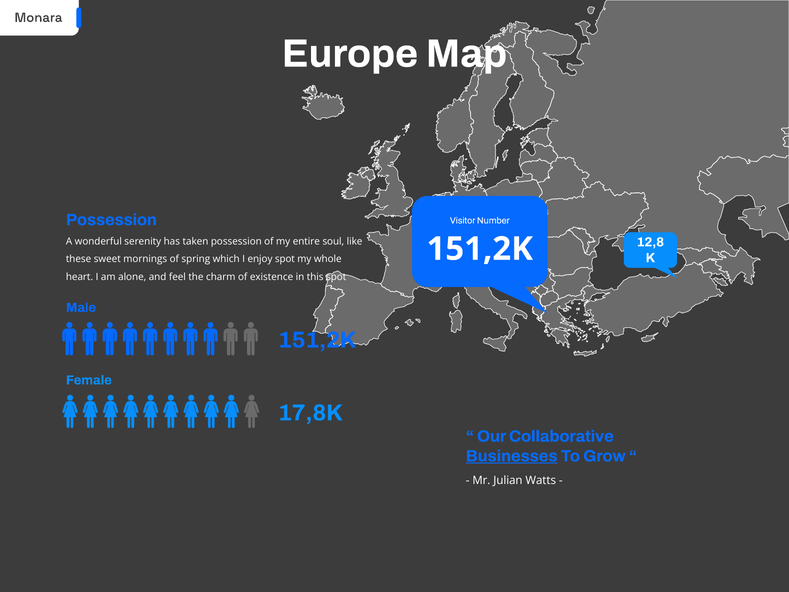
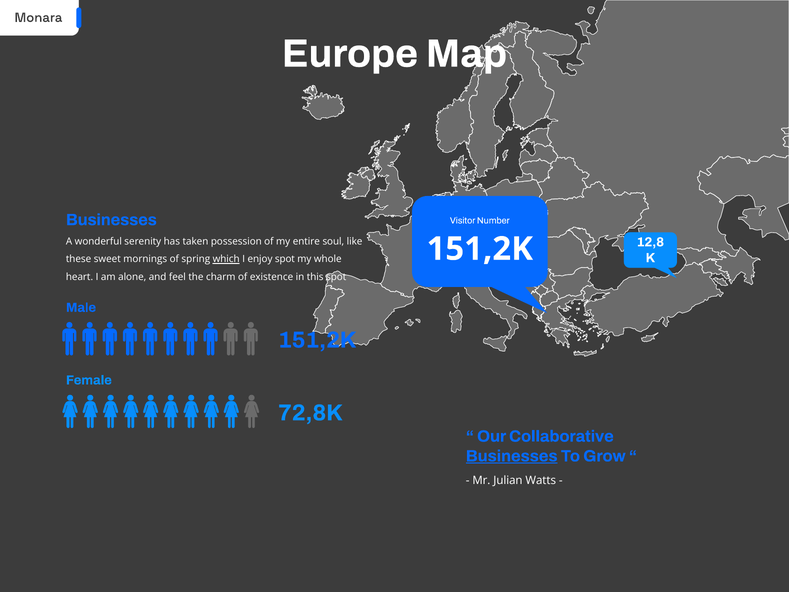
Possession: Possession -> Businesses (111, 220)
which underline: none -> present (226, 259)
17,8K: 17,8K -> 72,8K (310, 413)
